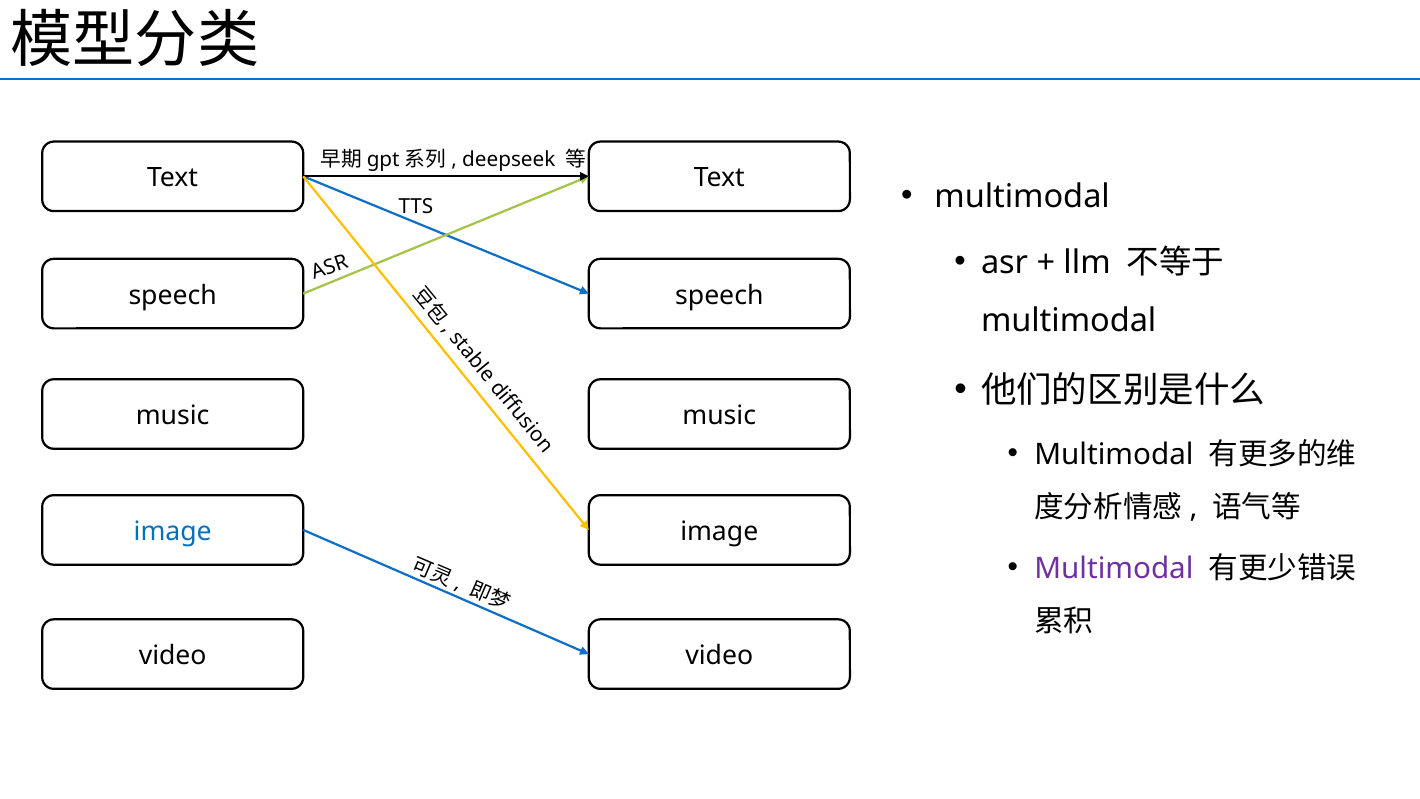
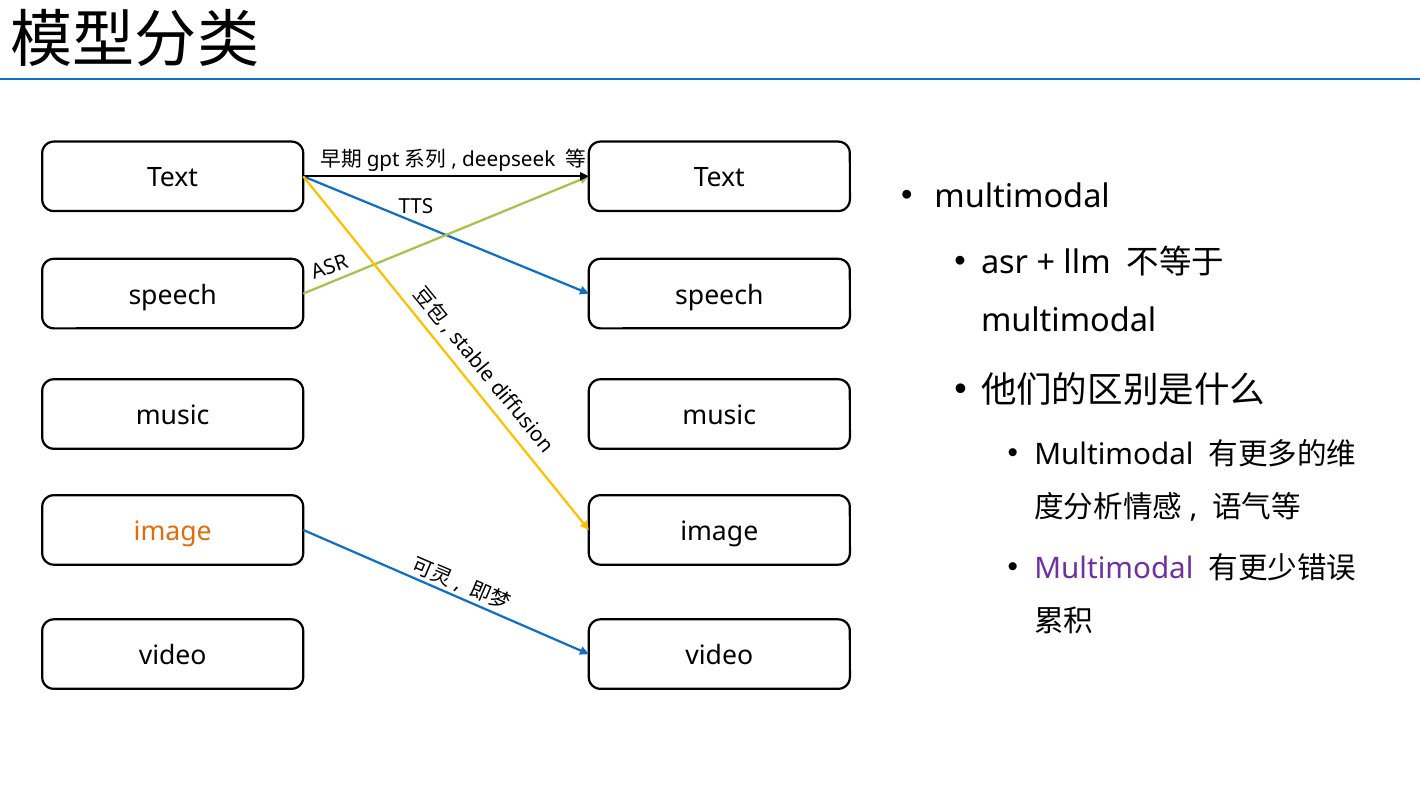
image colour: blue -> orange (173, 532)
